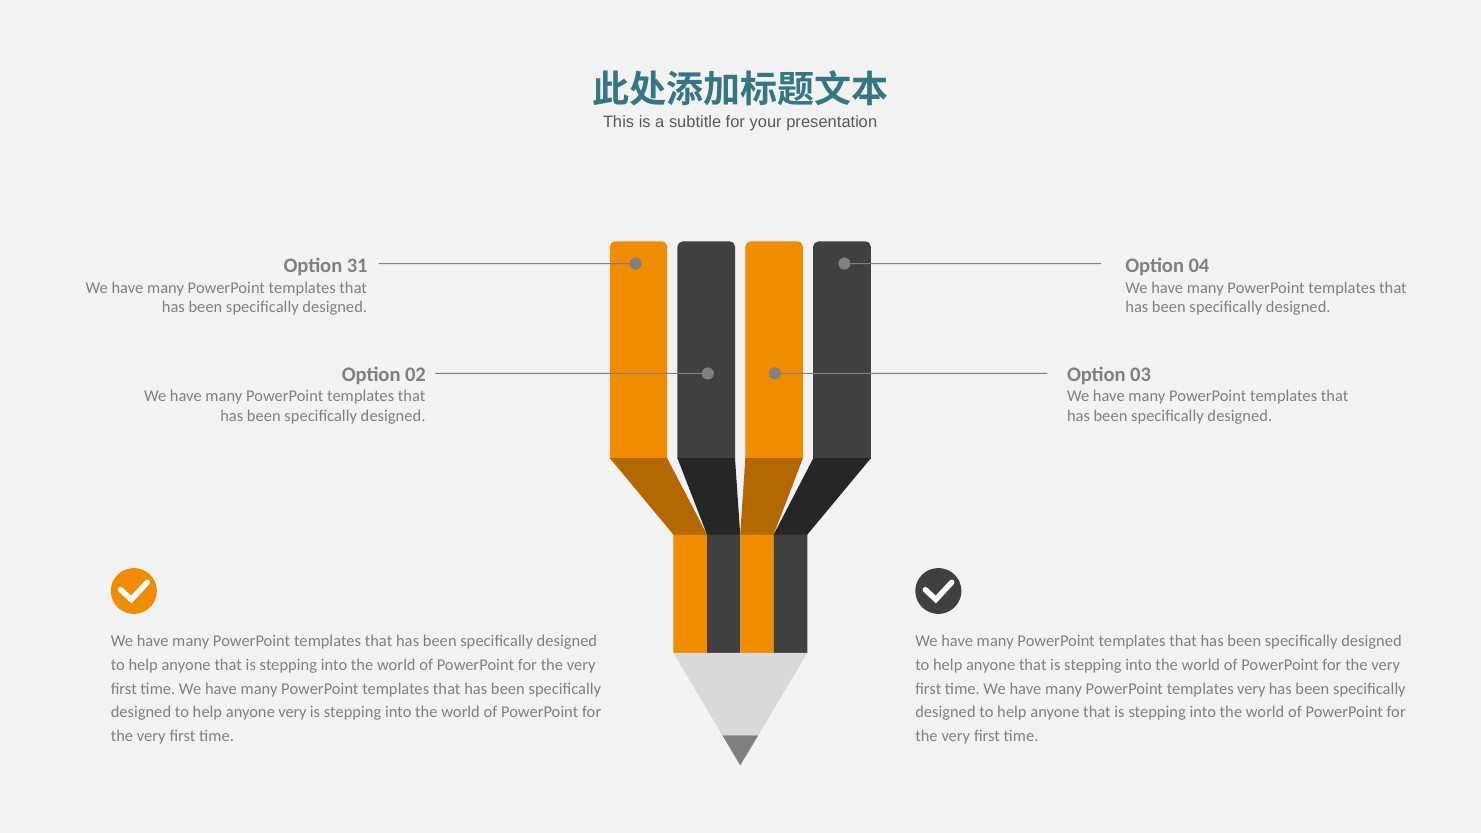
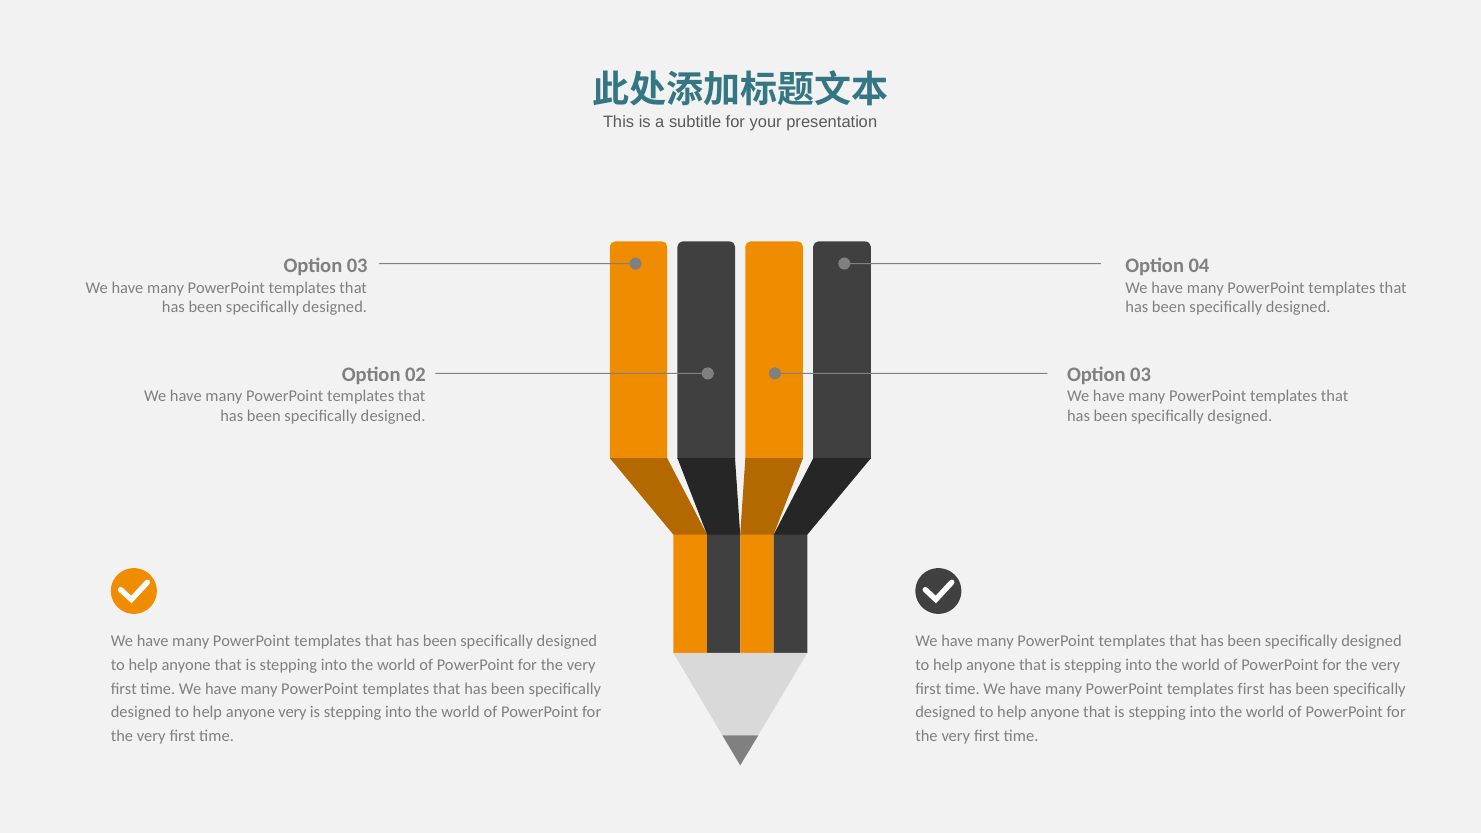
31: 31 -> 03 (357, 266)
templates very: very -> first (1251, 688)
